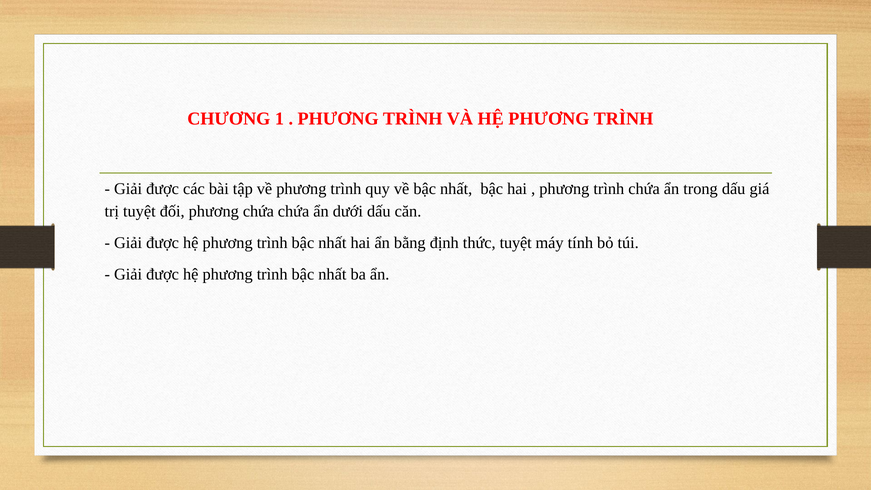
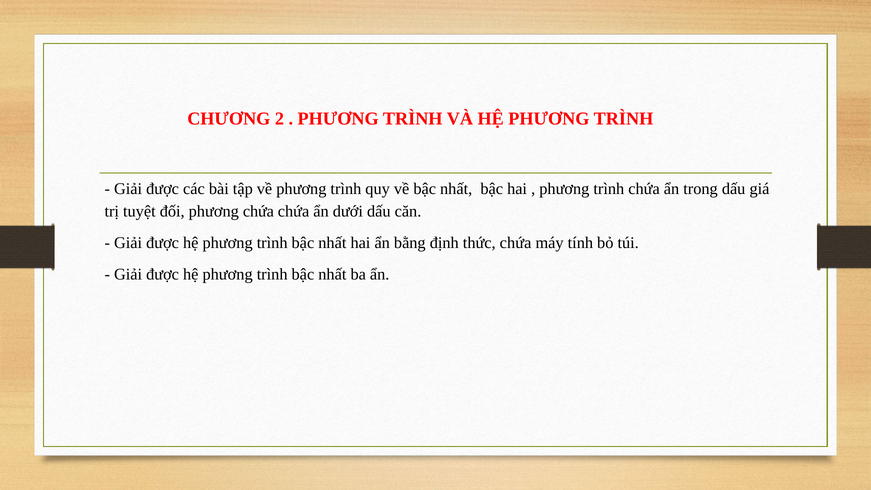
1: 1 -> 2 (279, 119)
thức tuyệt: tuyệt -> chứa (516, 243)
